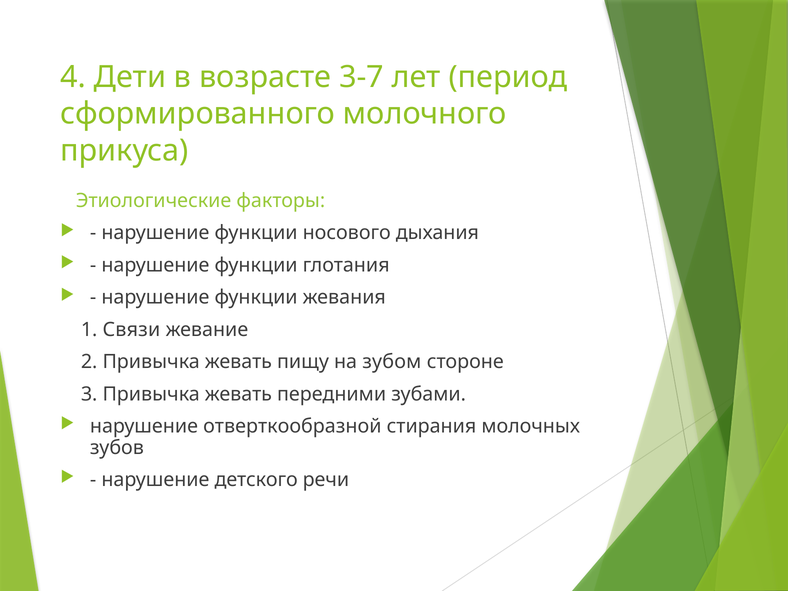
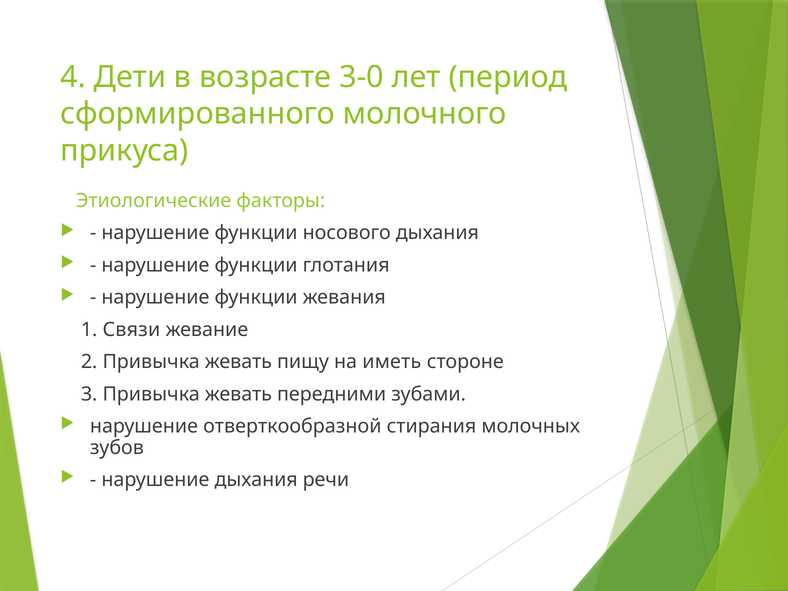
3-7: 3-7 -> 3-0 (361, 77)
зубом: зубом -> иметь (392, 362)
нарушение детского: детского -> дыхания (256, 480)
